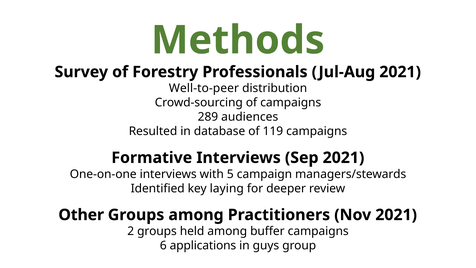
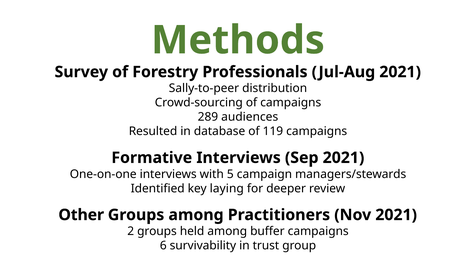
Well-to-peer: Well-to-peer -> Sally-to-peer (204, 88)
applications: applications -> survivability (203, 245)
guys: guys -> trust (266, 245)
